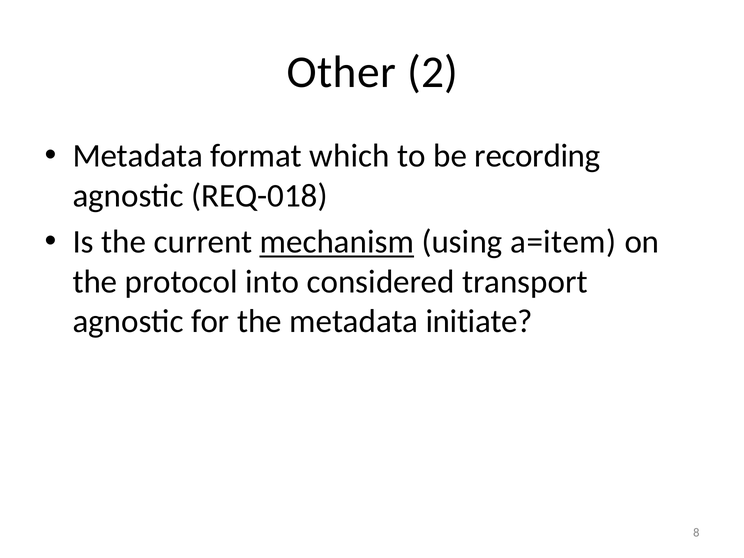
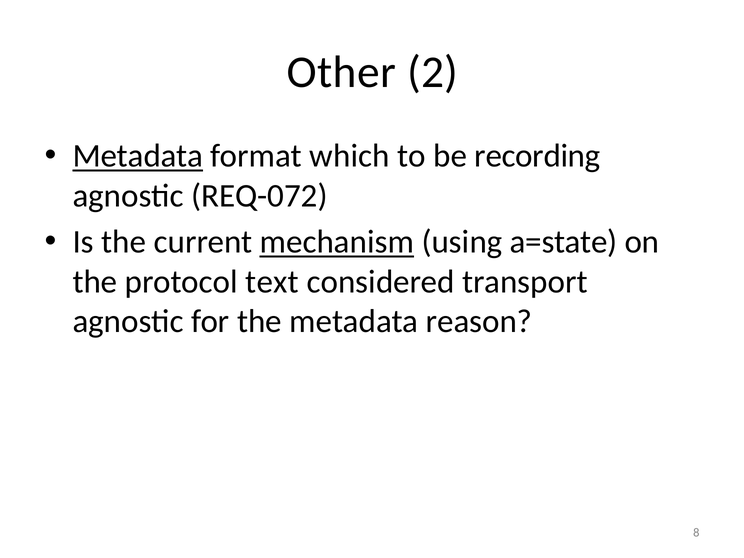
Metadata underline: none -> present (138, 156)
REQ-018: REQ-018 -> REQ-072 (259, 196)
a=item: a=item -> a=state (564, 242)
into: into -> text (272, 282)
initiate: initiate -> reason (479, 321)
